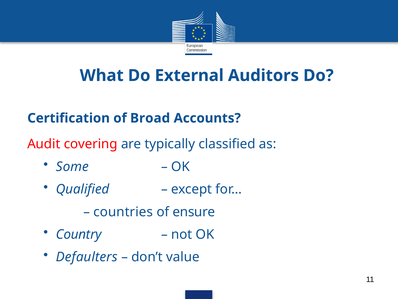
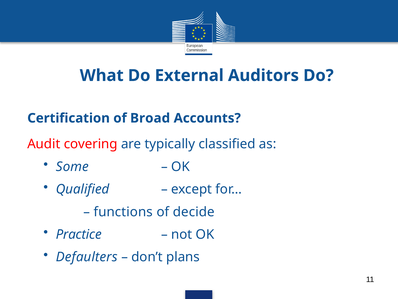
countries: countries -> functions (123, 212)
ensure: ensure -> decide (194, 212)
Country: Country -> Practice (79, 234)
value: value -> plans (183, 257)
